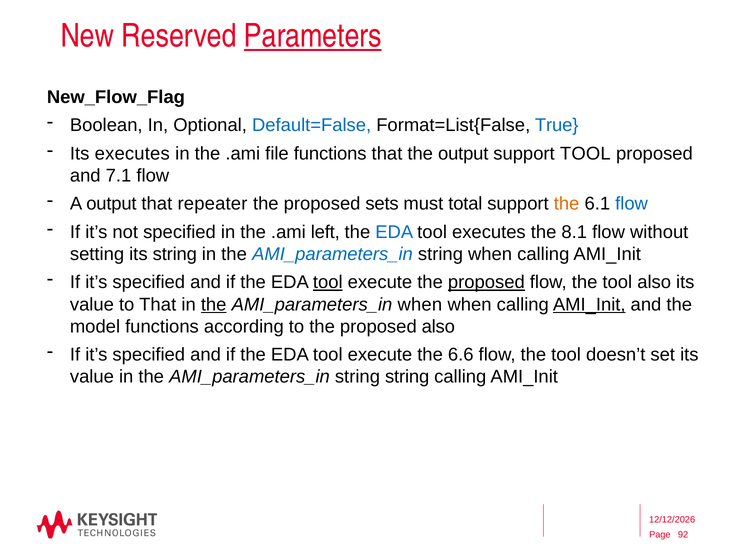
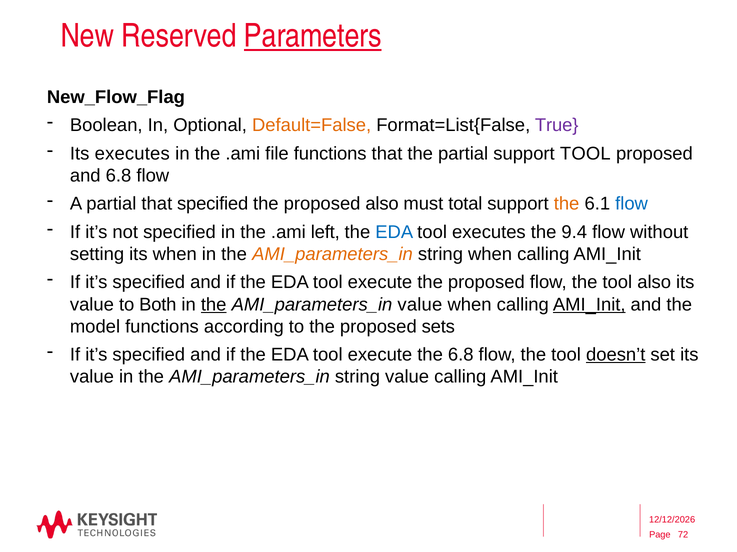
Default=False colour: blue -> orange (312, 126)
True colour: blue -> purple (557, 126)
the output: output -> partial (463, 154)
and 7.1: 7.1 -> 6.8 (119, 176)
A output: output -> partial (111, 204)
that repeater: repeater -> specified (213, 204)
proposed sets: sets -> also (382, 204)
8.1: 8.1 -> 9.4 (574, 232)
its string: string -> when (175, 255)
AMI_parameters_in colour: blue -> orange (333, 255)
tool underline: present -> none (328, 283)
proposed underline: present -> none (486, 283)
to That: That -> Both (158, 305)
AMI_parameters_in when: when -> value (420, 305)
proposed also: also -> sets (438, 327)
the 6.6: 6.6 -> 6.8 (461, 355)
doesn’t underline: none -> present (616, 355)
string string: string -> value (407, 377)
92: 92 -> 72 (683, 536)
